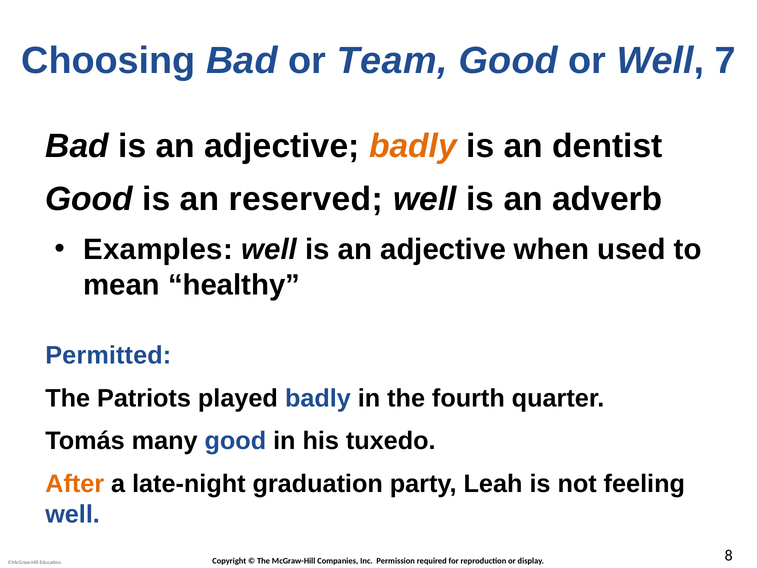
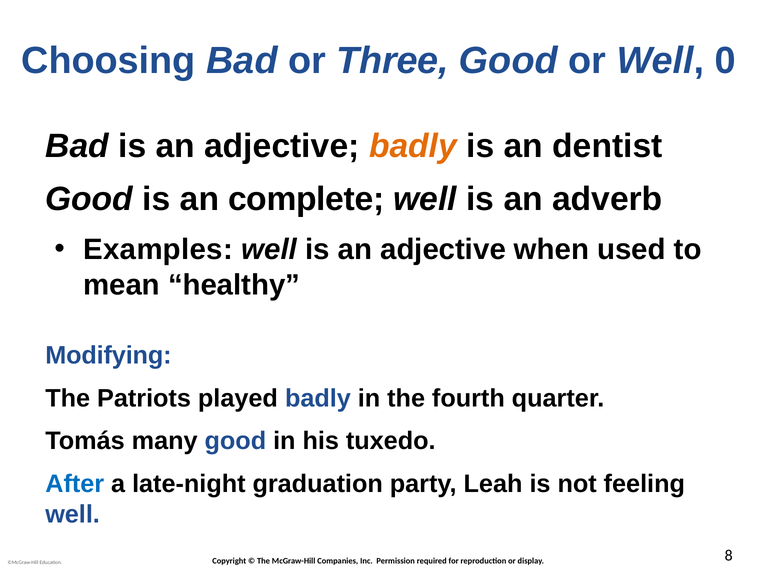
Team: Team -> Three (393, 61)
7: 7 -> 0 (725, 61)
reserved: reserved -> complete (306, 199)
Permitted: Permitted -> Modifying (108, 355)
After colour: orange -> blue (75, 484)
